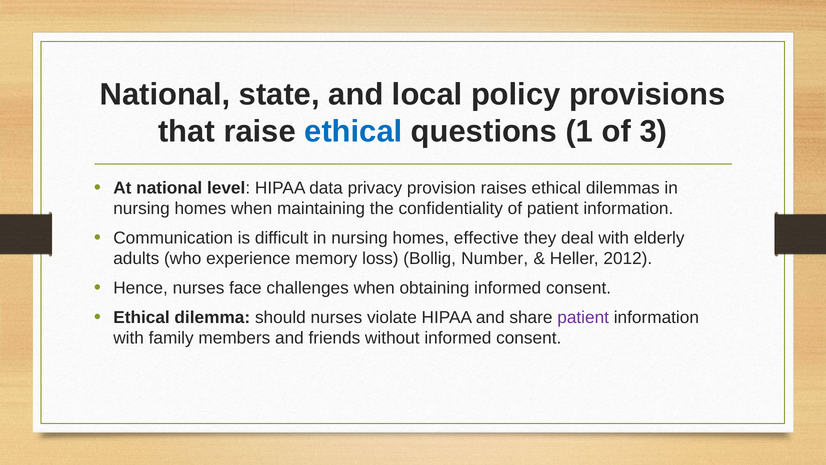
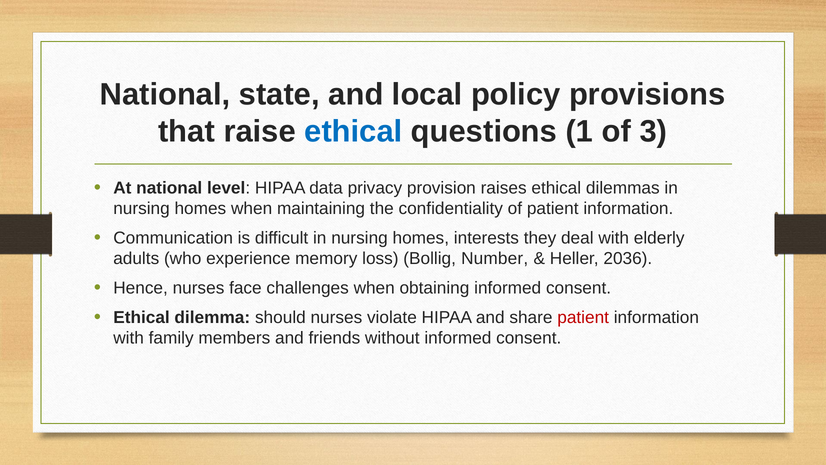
effective: effective -> interests (486, 238)
2012: 2012 -> 2036 (628, 259)
patient colour: purple -> red (583, 317)
